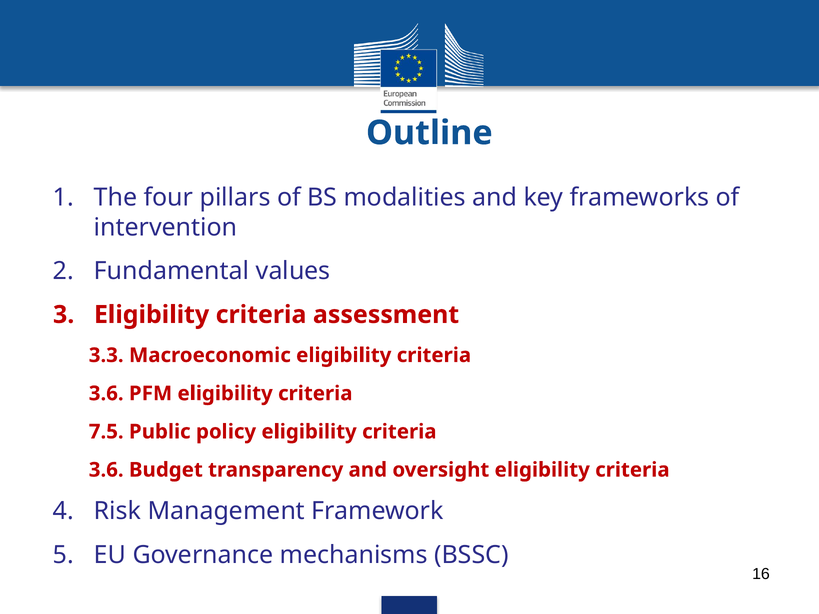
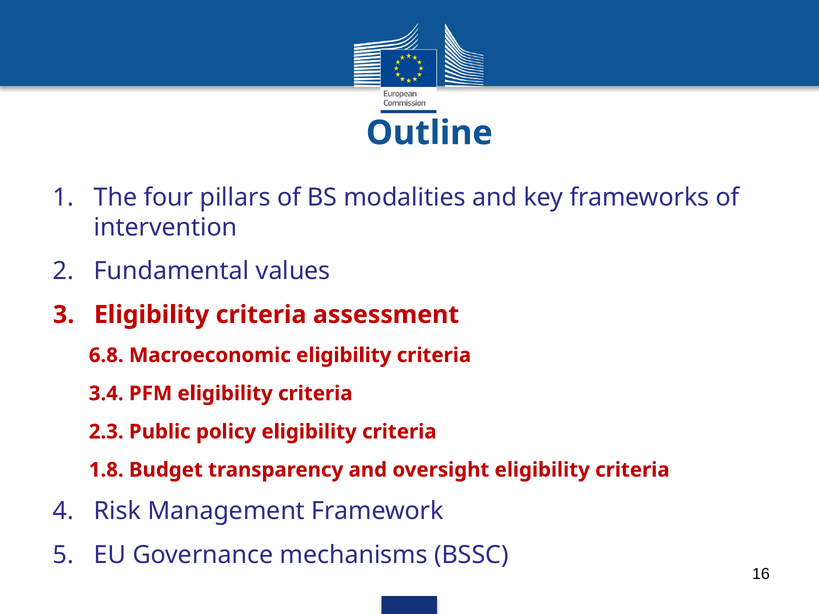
3.3: 3.3 -> 6.8 (106, 355)
3.6: 3.6 -> 3.4 (106, 394)
7.5: 7.5 -> 2.3 (106, 432)
3.6: 3.6 -> 1.8 (106, 470)
